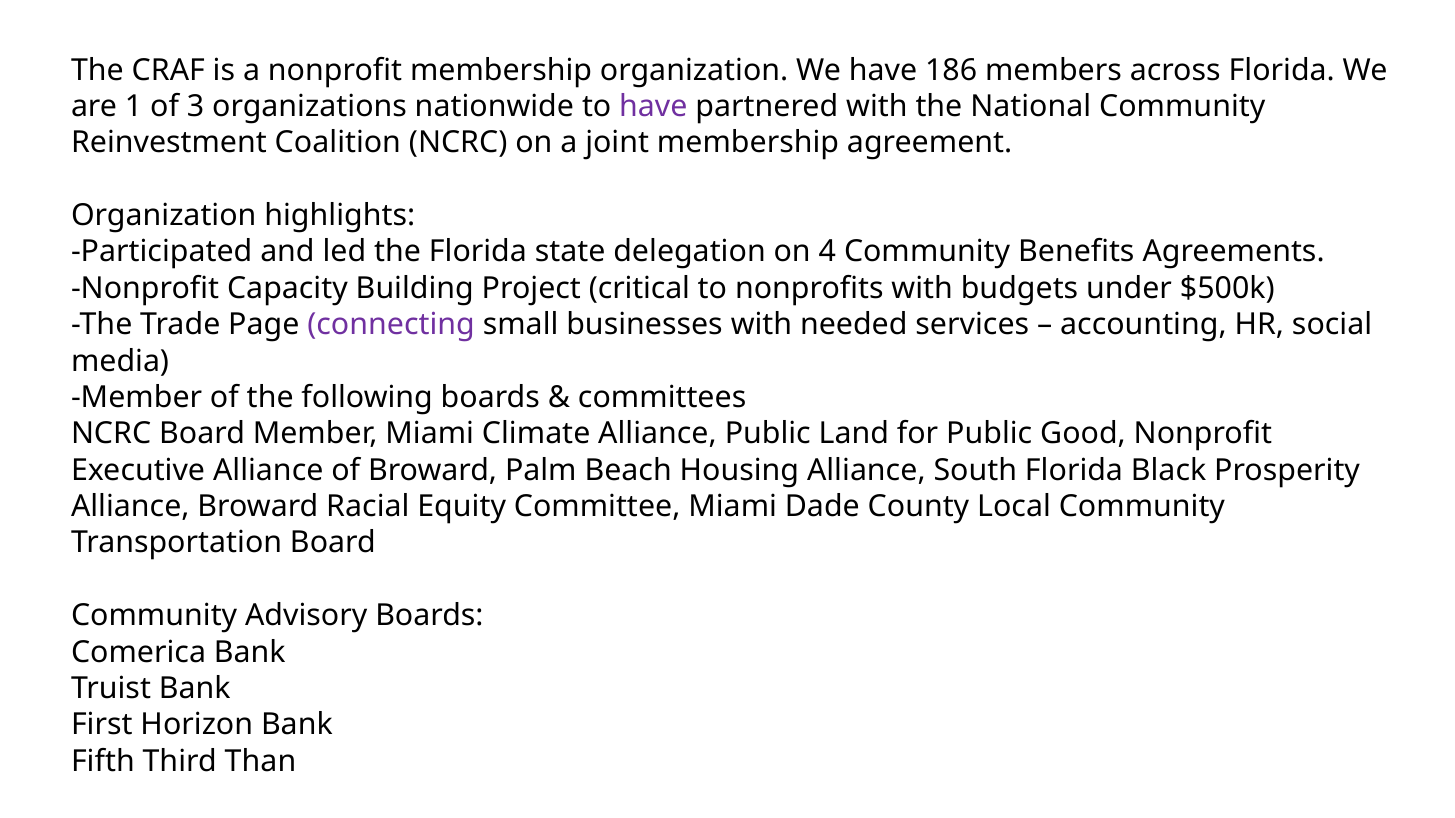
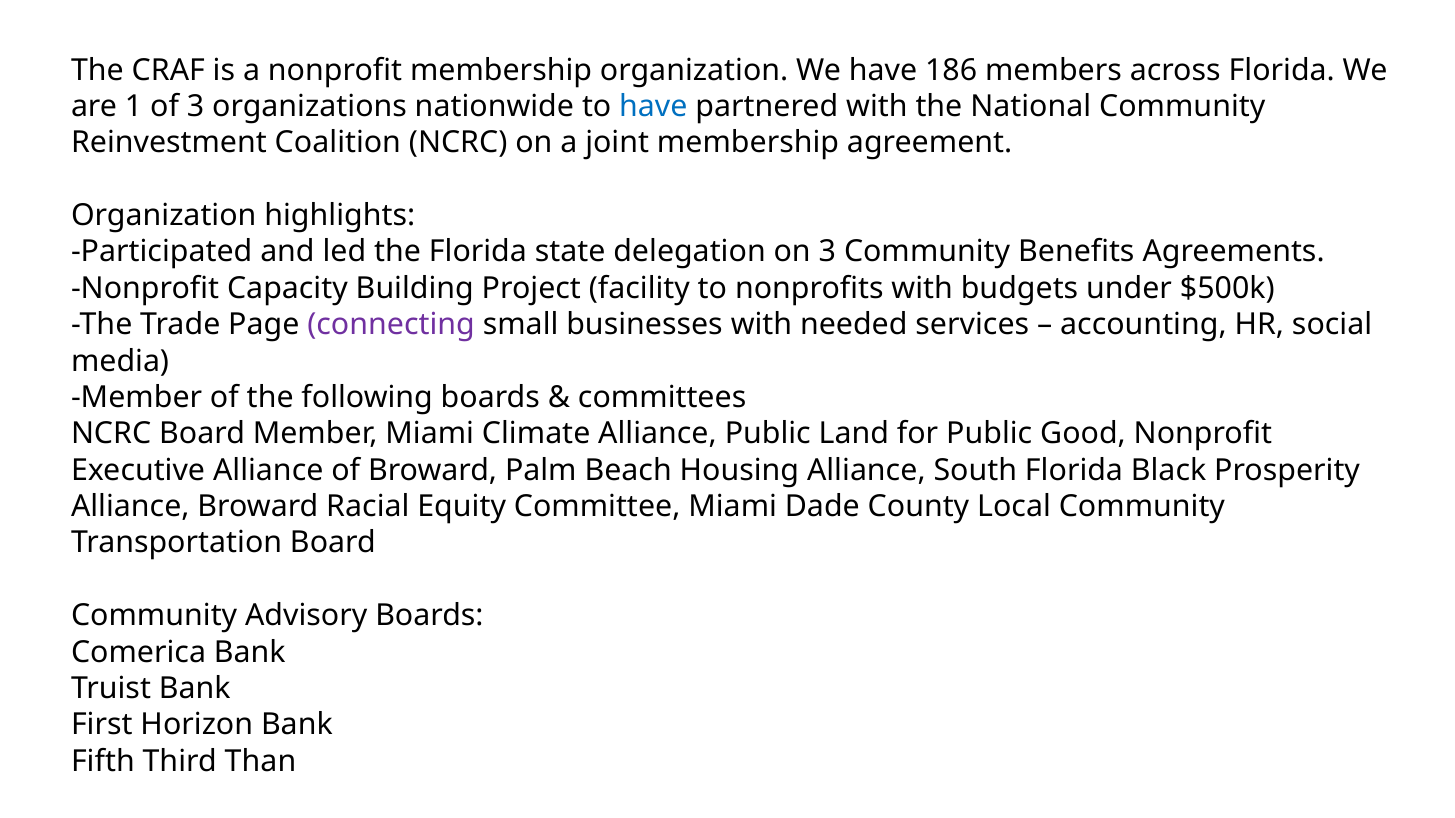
have colour: purple -> blue (653, 107)
on 4: 4 -> 3 (827, 252)
critical: critical -> facility (639, 288)
